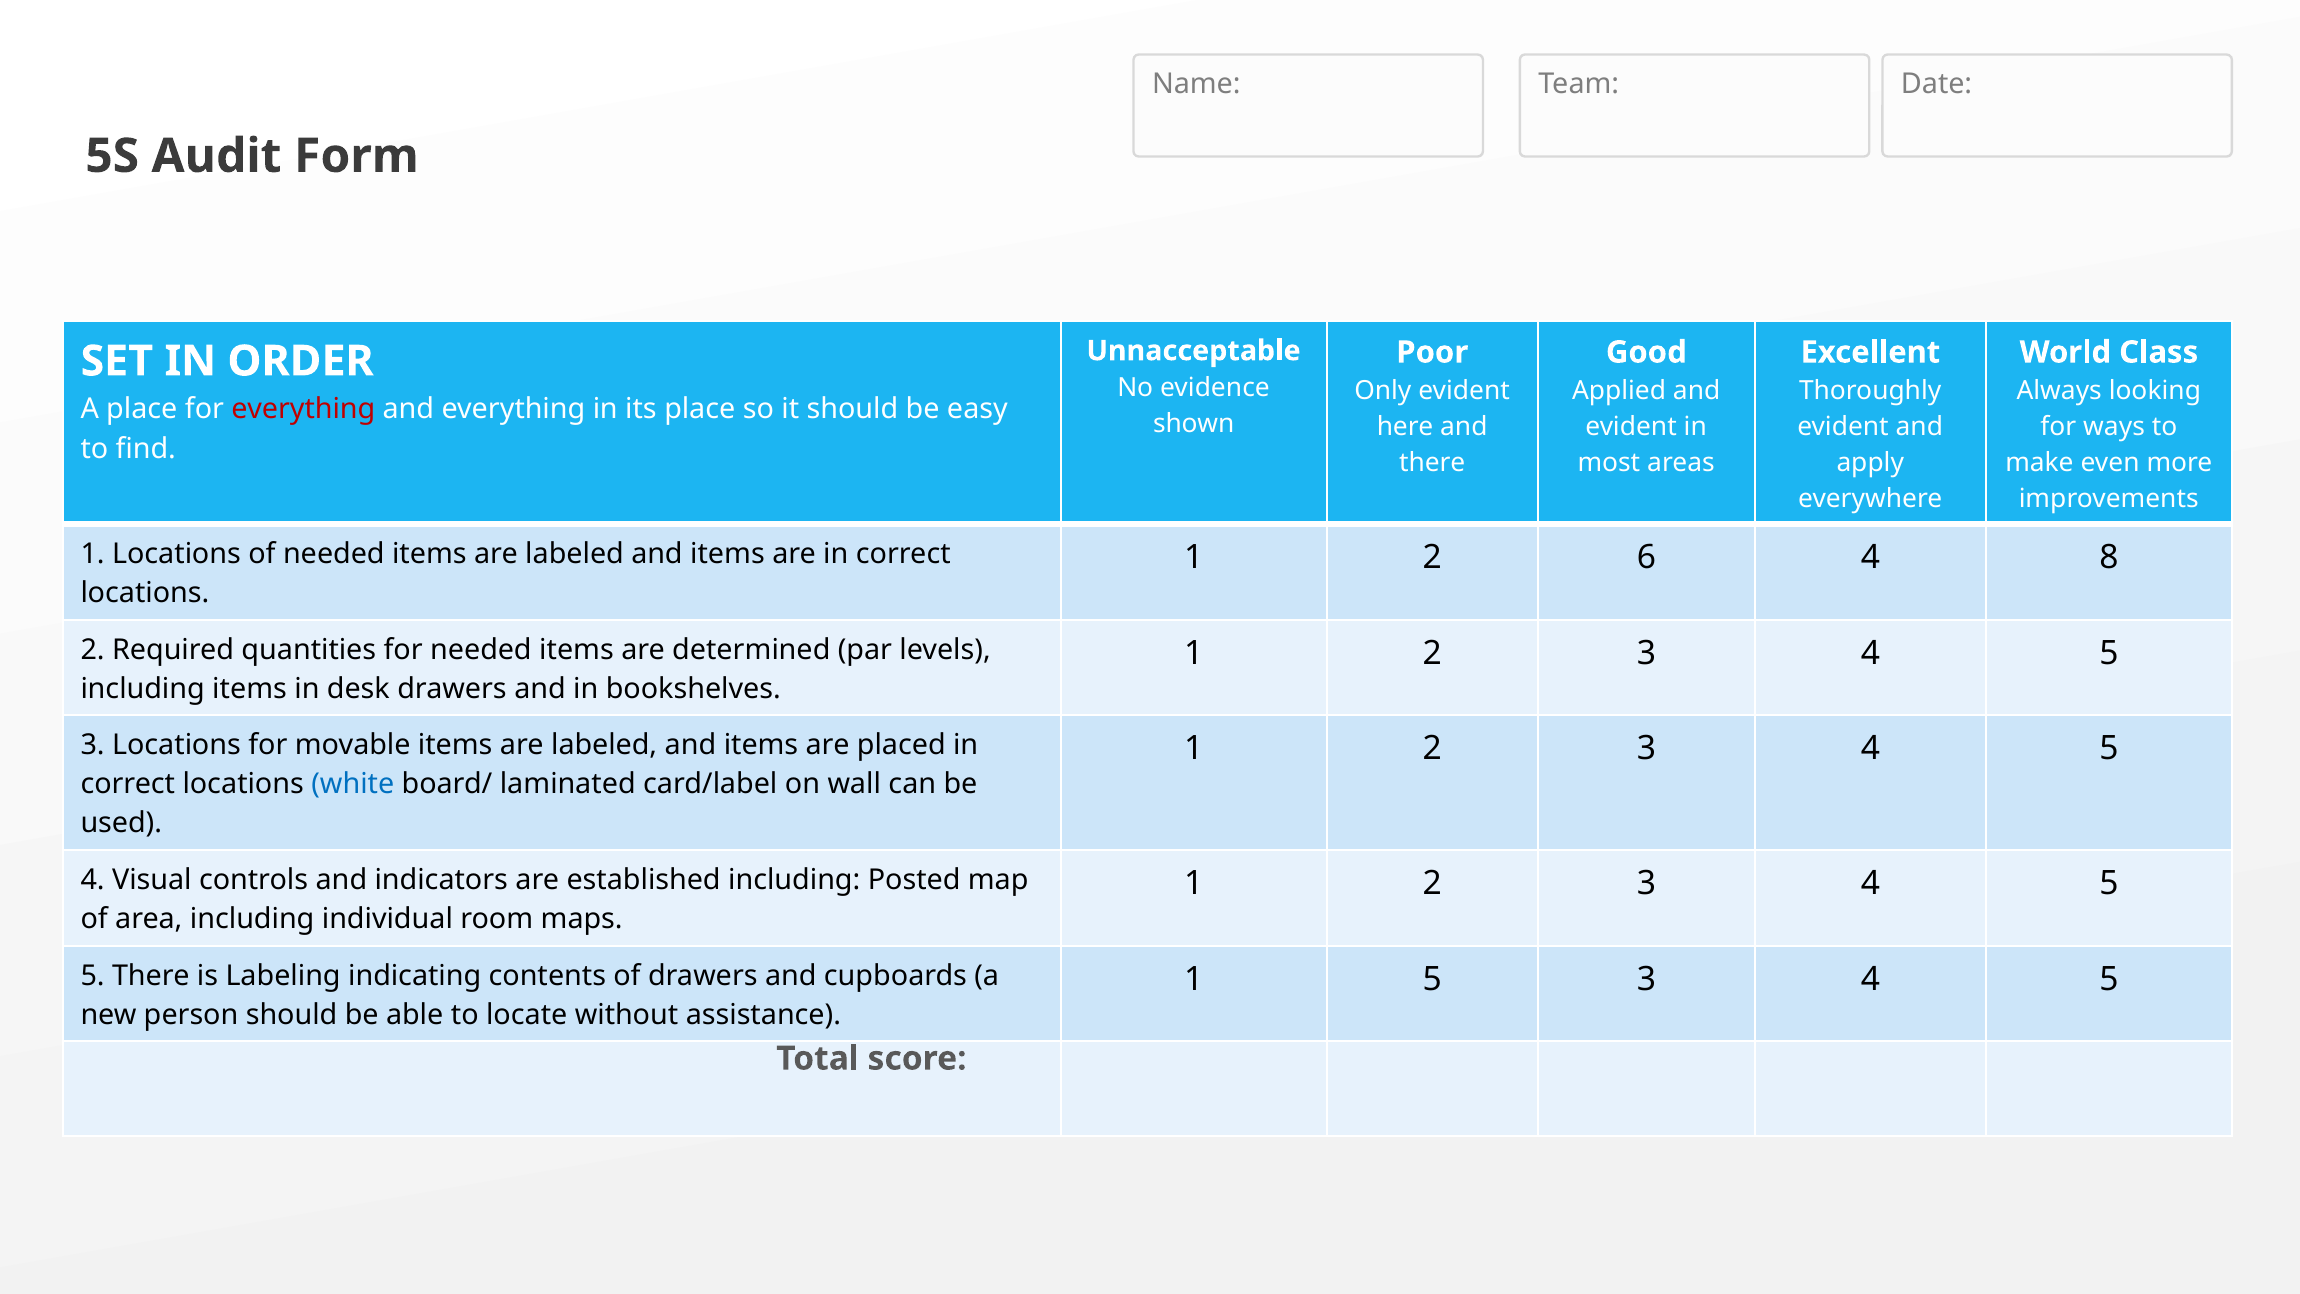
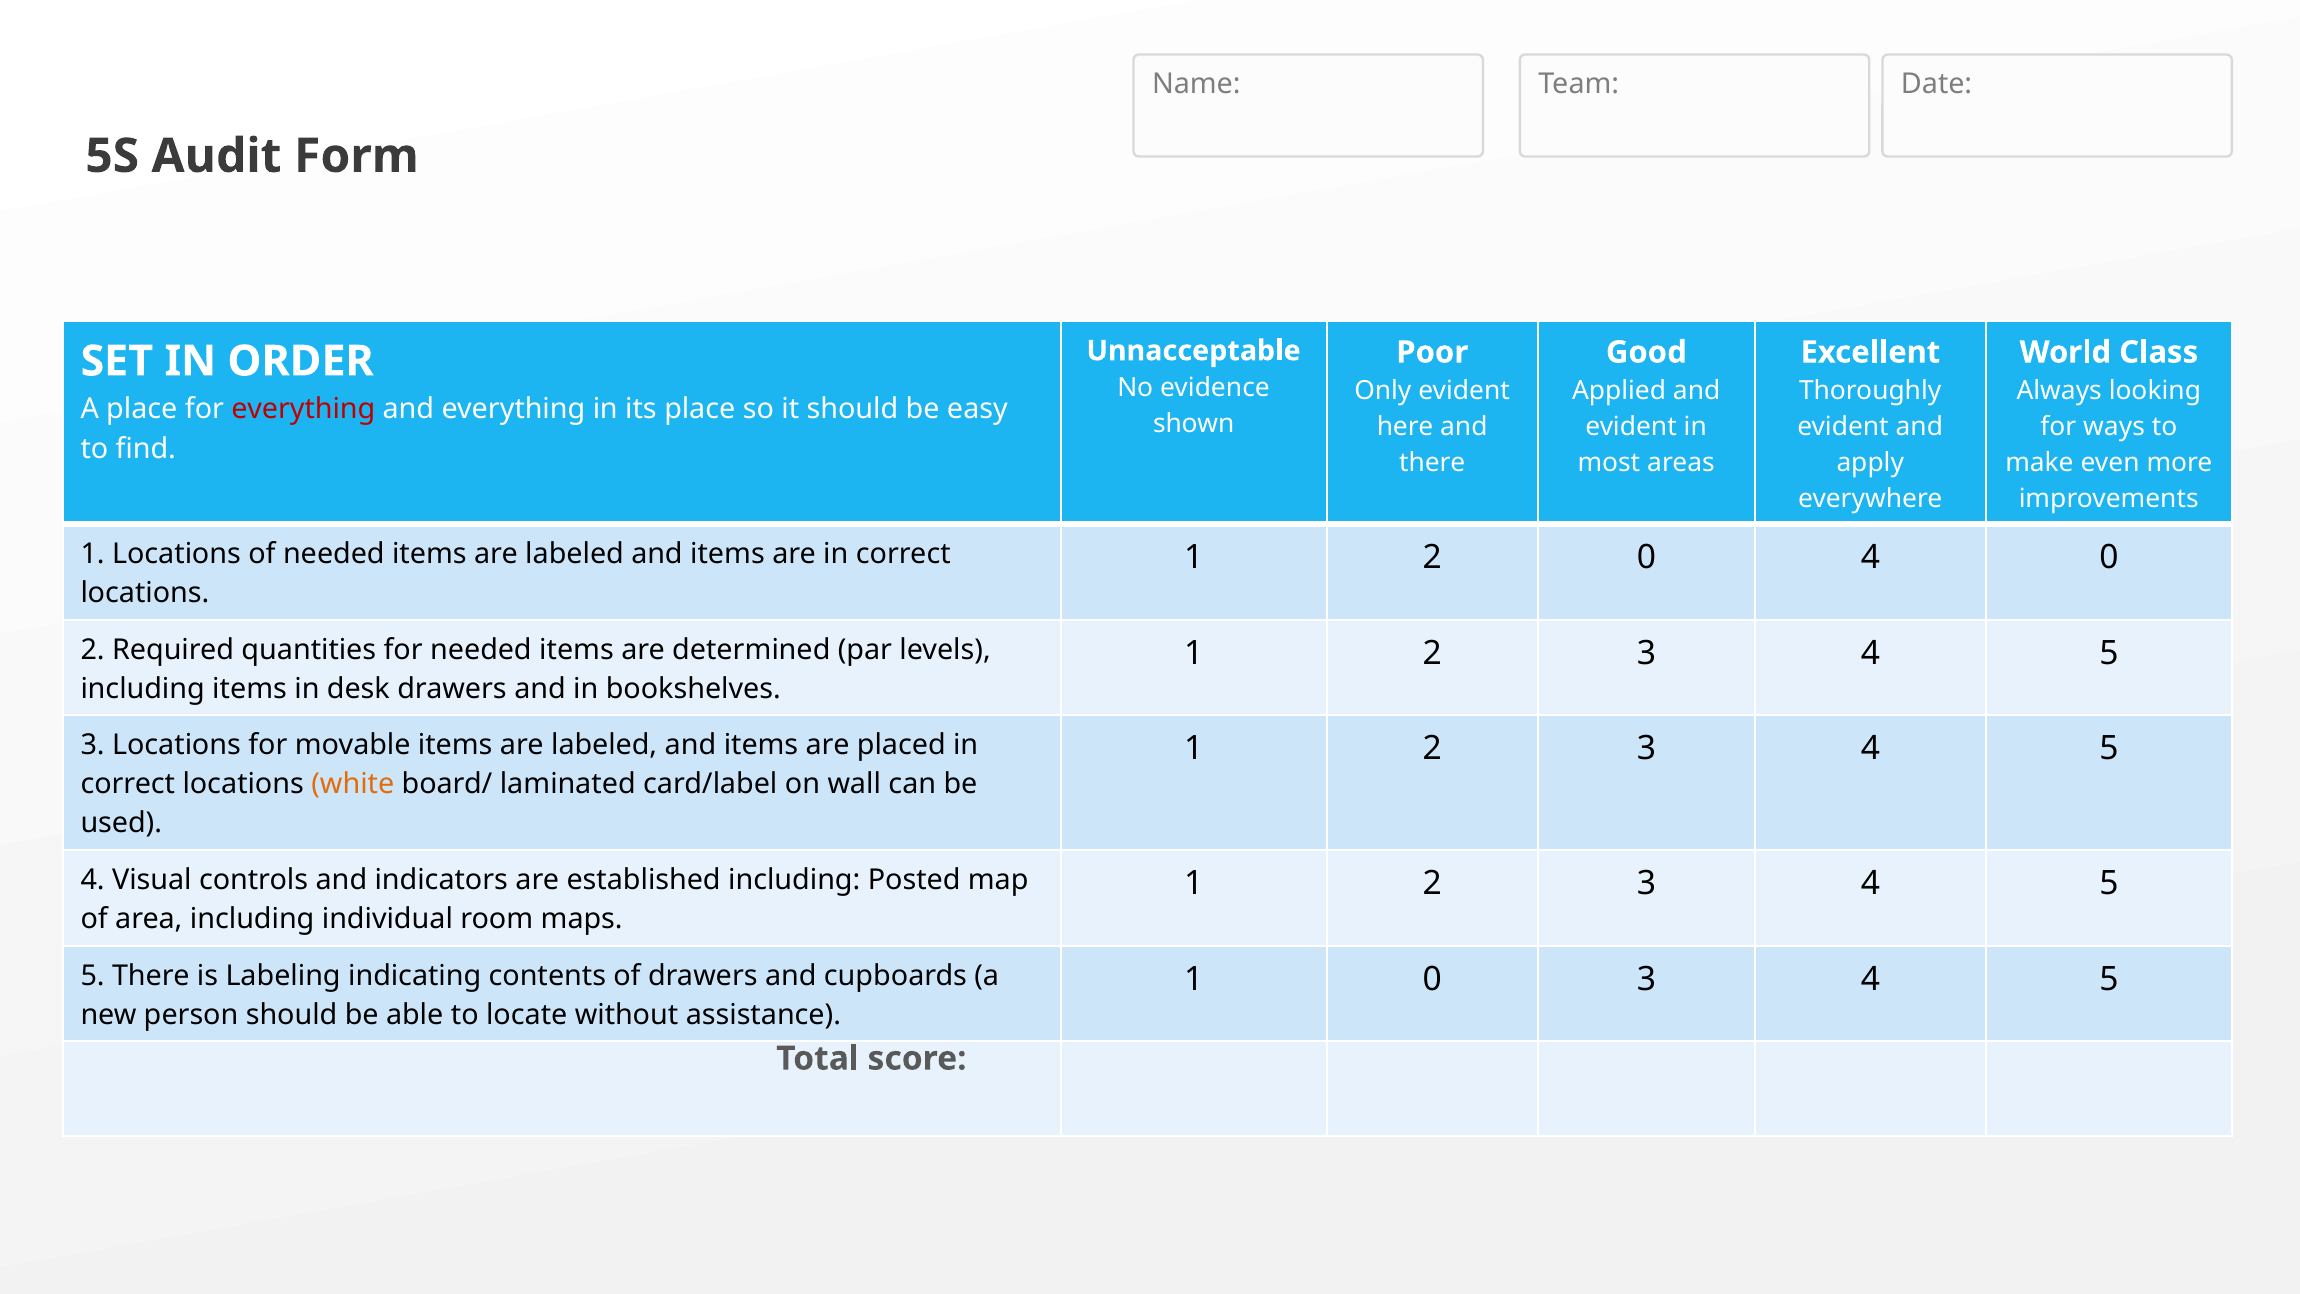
2 6: 6 -> 0 (1646, 558)
4 8: 8 -> 0 (2109, 558)
white colour: blue -> orange (353, 784)
1 5: 5 -> 0 (1432, 979)
